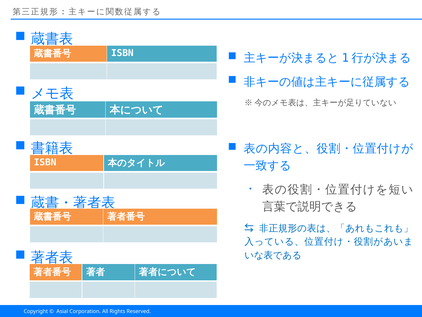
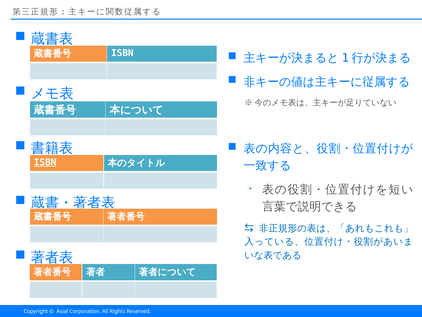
ISBN underline: none -> present (45, 162)
